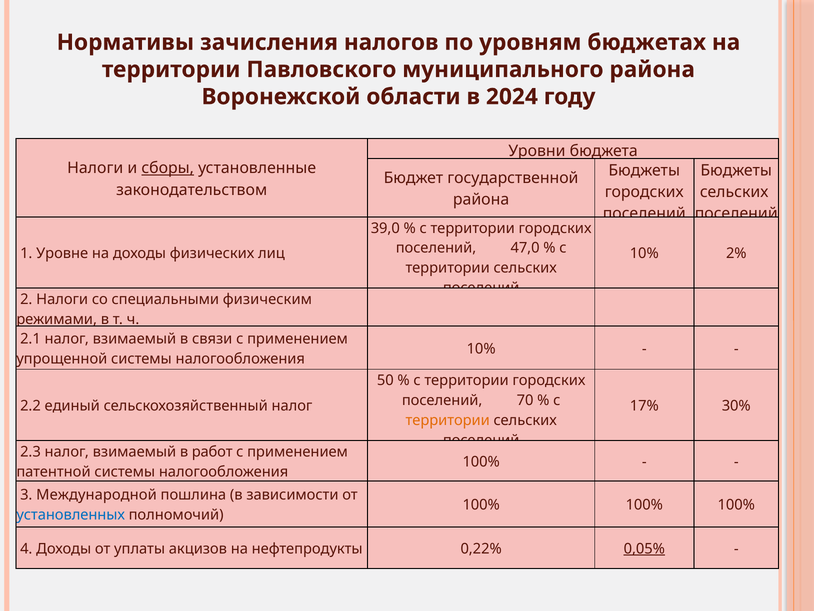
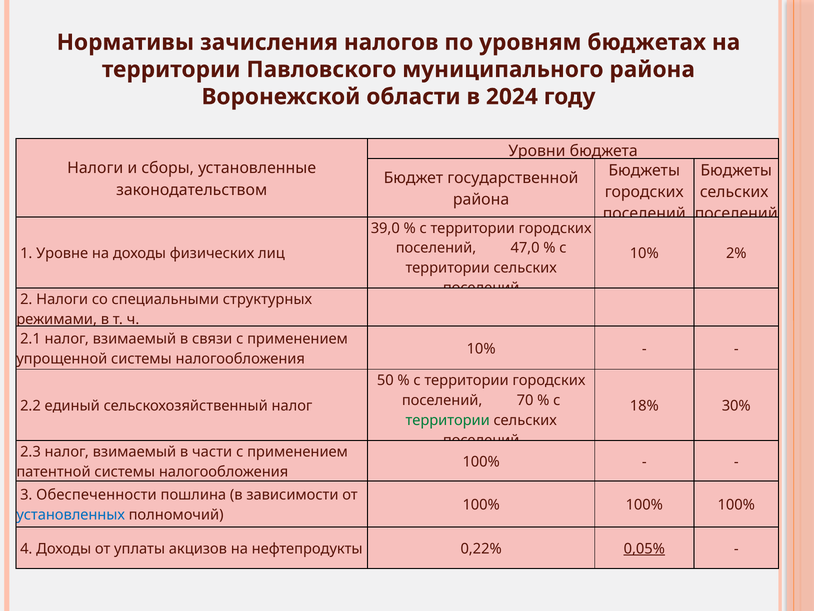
сборы underline: present -> none (168, 168)
физическим: физическим -> структурных (267, 299)
17%: 17% -> 18% (644, 405)
территории colour: orange -> green (448, 420)
работ: работ -> части (212, 451)
Международной: Международной -> Обеспеченности (96, 495)
